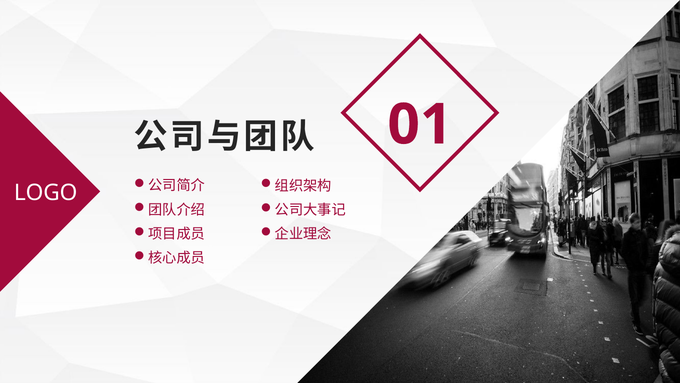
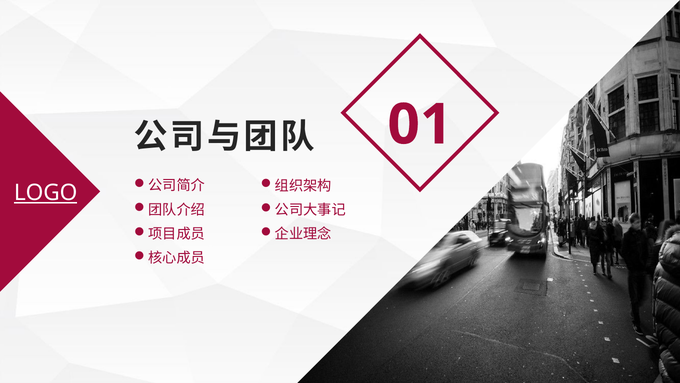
LOGO underline: none -> present (46, 193)
